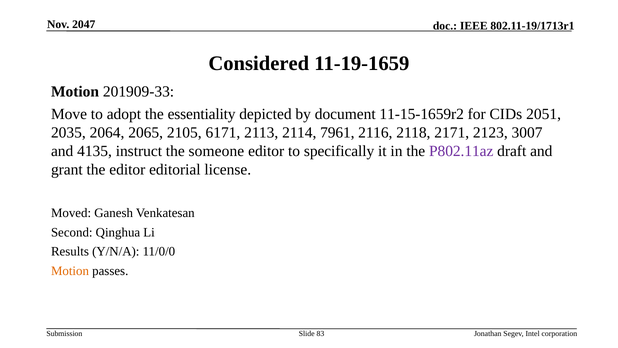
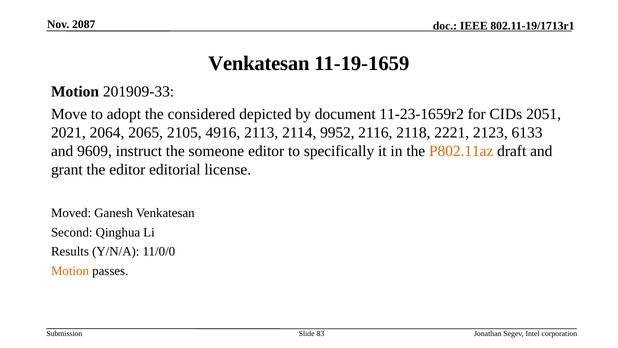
2047: 2047 -> 2087 (84, 25)
Considered: Considered -> Venkatesan (259, 63)
essentiality: essentiality -> considered (201, 114)
11-15-1659r2: 11-15-1659r2 -> 11-23-1659r2 (422, 114)
2035: 2035 -> 2021 (68, 133)
6171: 6171 -> 4916 (223, 133)
7961: 7961 -> 9952 (337, 133)
2171: 2171 -> 2221 (452, 133)
3007: 3007 -> 6133 (527, 133)
4135: 4135 -> 9609 (95, 151)
P802.11az colour: purple -> orange (461, 151)
